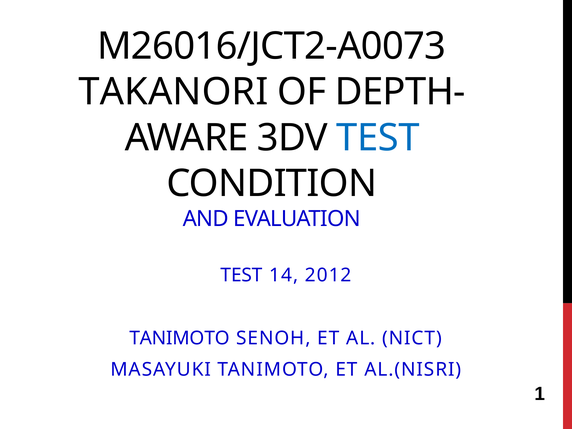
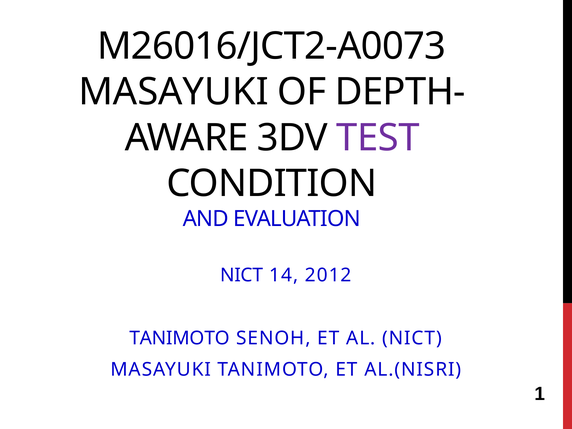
TAKANORI: TAKANORI -> MASAYUKI (174, 92)
TEST colour: blue -> purple (378, 138)
TEST: TEST -> NICT (242, 275)
